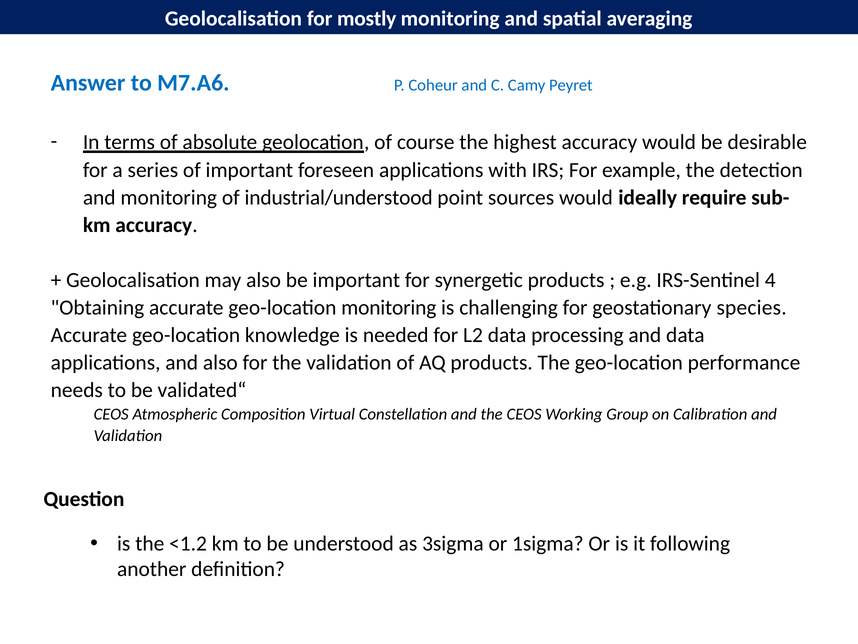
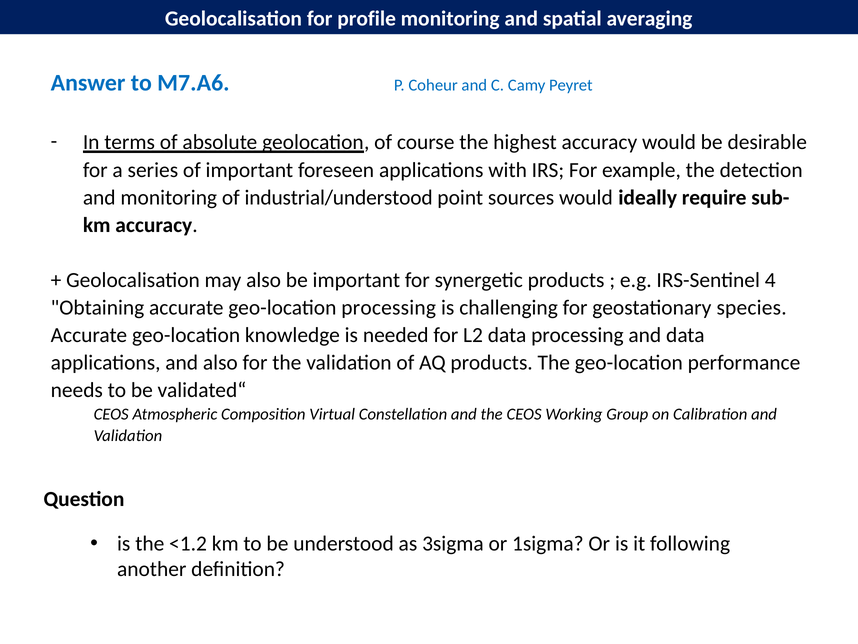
mostly: mostly -> profile (367, 19)
geo-location monitoring: monitoring -> processing (389, 307)
